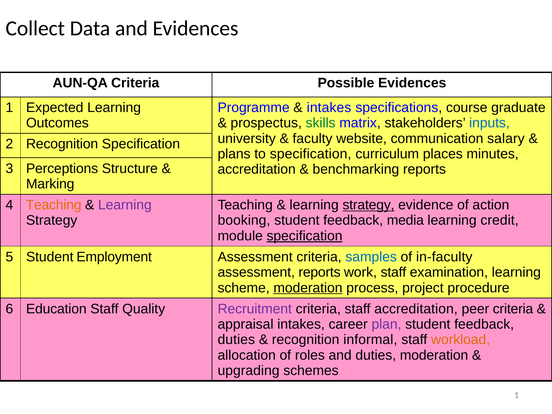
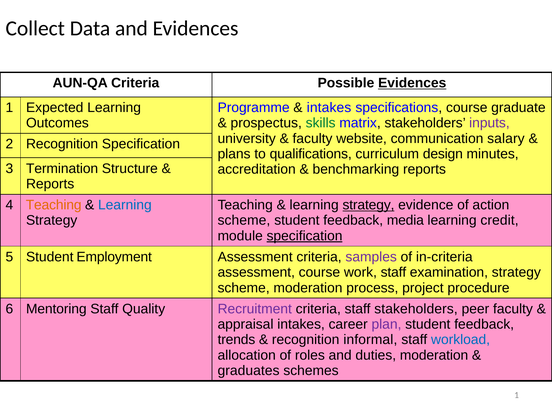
Evidences underline: none -> present (412, 83)
inputs colour: blue -> purple (489, 123)
to specification: specification -> qualifications (311, 154)
places: places -> design (443, 154)
Perceptions: Perceptions -> Termination (62, 169)
Marking: Marking -> Reports (50, 184)
Learning colour: purple -> blue (125, 205)
booking: booking -> scheme (244, 220)
samples colour: blue -> purple (371, 257)
in-faculty: in-faculty -> in-criteria (444, 257)
assessment reports: reports -> course (319, 272)
examination learning: learning -> strategy (516, 272)
moderation underline: present -> none (308, 288)
Education: Education -> Mentoring (56, 309)
staff accreditation: accreditation -> stakeholders (416, 309)
peer criteria: criteria -> faculty (513, 309)
duties: duties -> trends (236, 340)
workload colour: orange -> blue (461, 340)
upgrading: upgrading -> graduates (249, 371)
